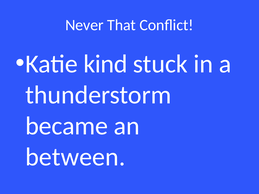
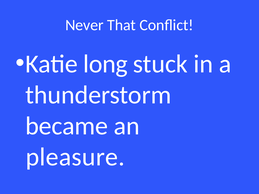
kind: kind -> long (105, 64)
between: between -> pleasure (75, 157)
